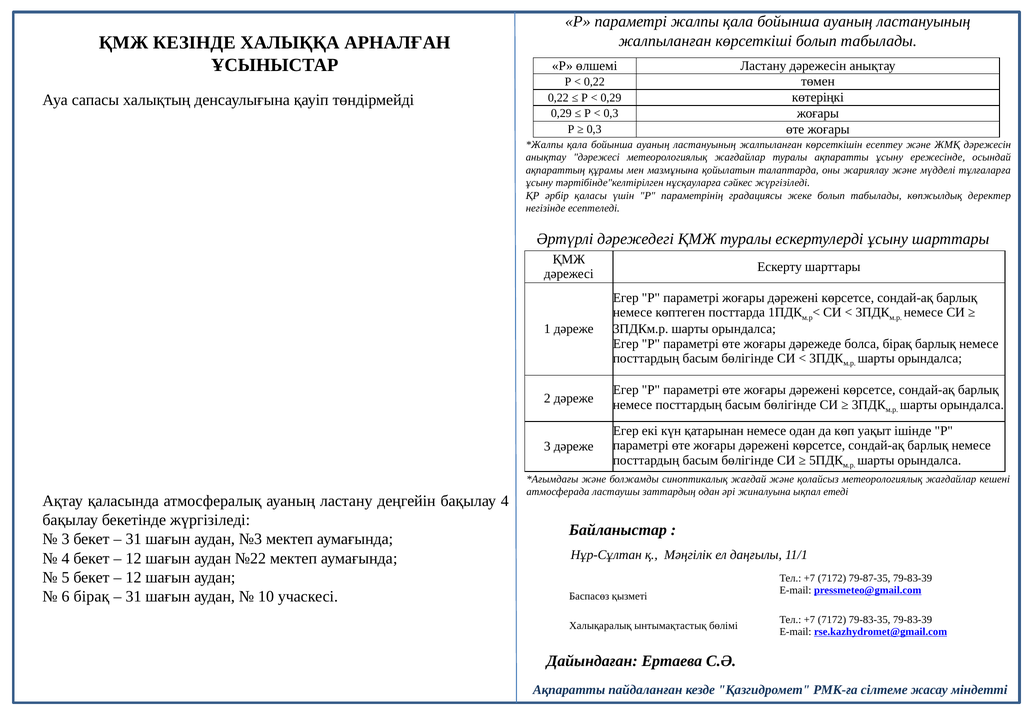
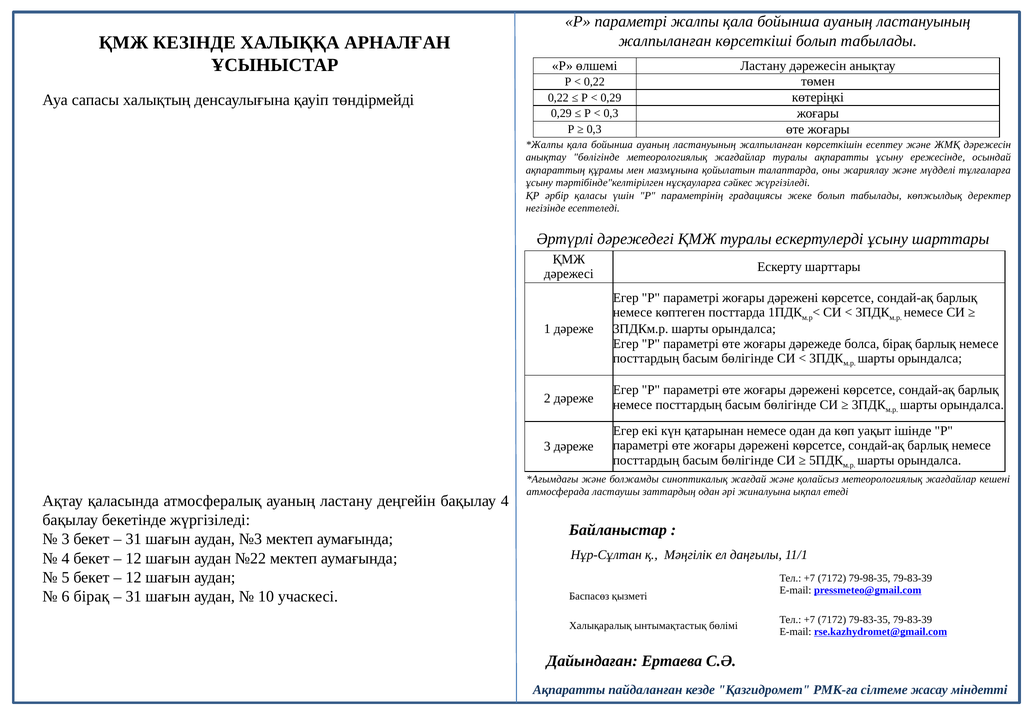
анықтау дәрежесі: дәрежесі -> бөлігінде (596, 158)
79-87-35: 79-87-35 -> 79-98-35 (870, 579)
